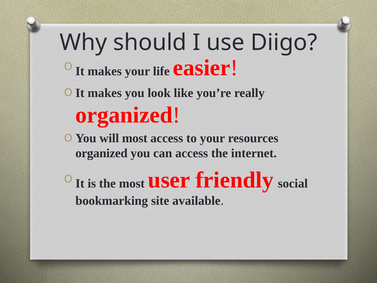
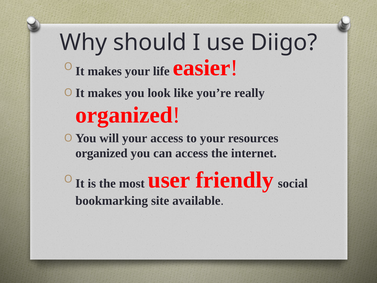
will most: most -> your (135, 138)
